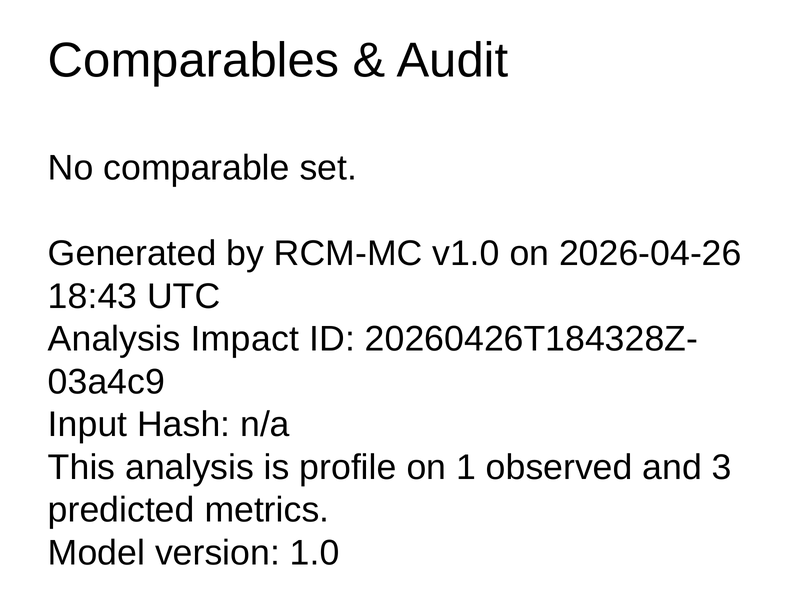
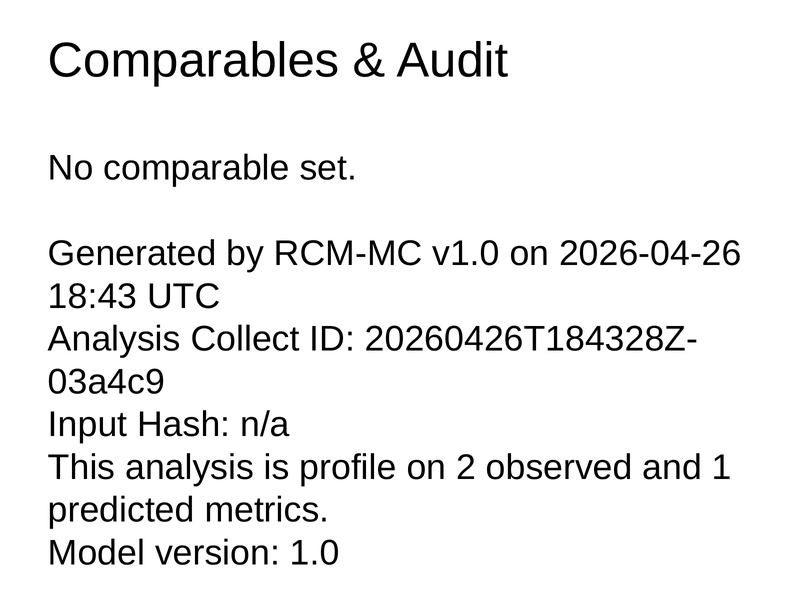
Impact: Impact -> Collect (245, 339)
1: 1 -> 2 (466, 468)
3: 3 -> 1 (722, 468)
